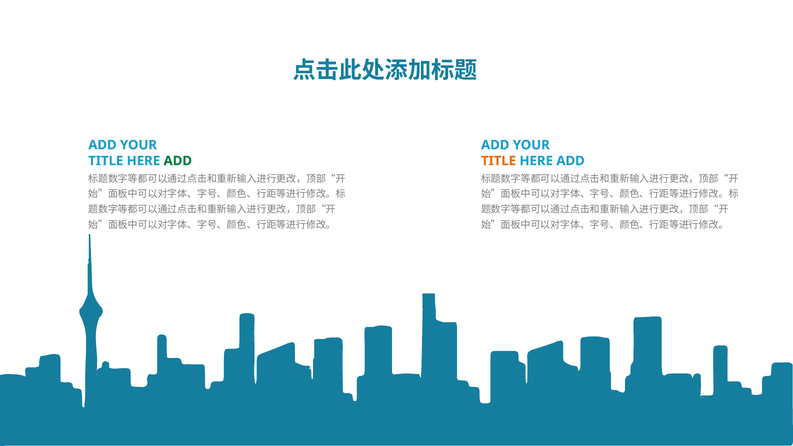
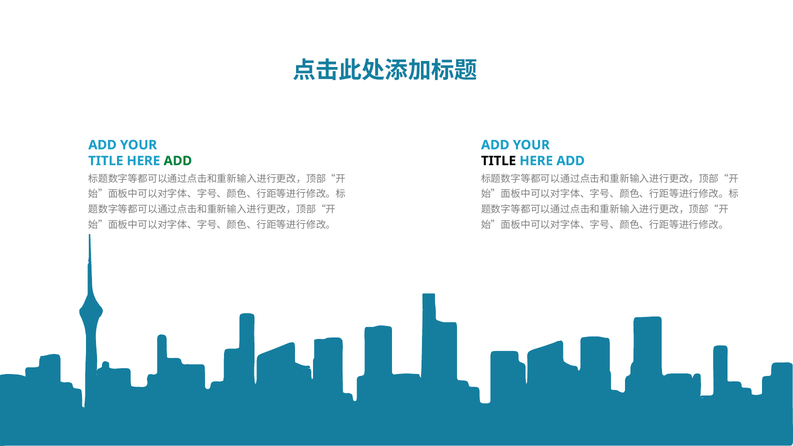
TITLE colour: orange -> black (499, 161)
